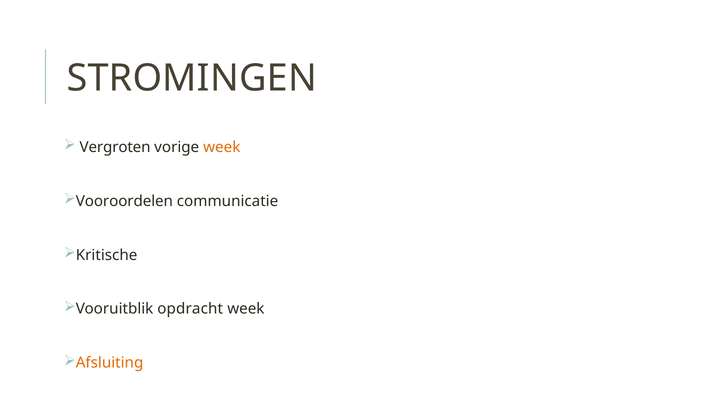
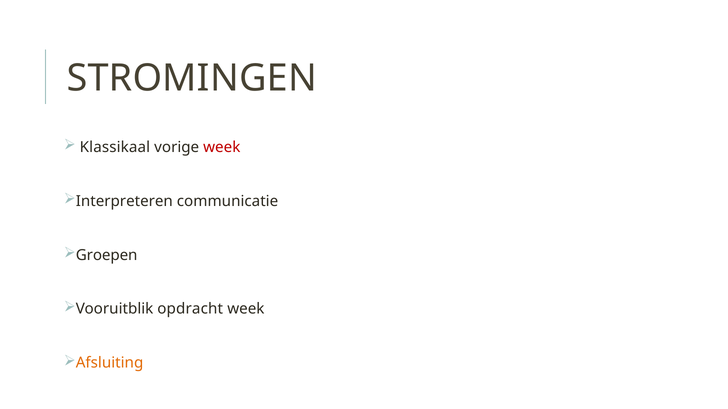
Vergroten: Vergroten -> Klassikaal (115, 147)
week colour: orange -> red (222, 147)
Vooroordelen: Vooroordelen -> Interpreteren (124, 201)
Kritische: Kritische -> Groepen (107, 255)
